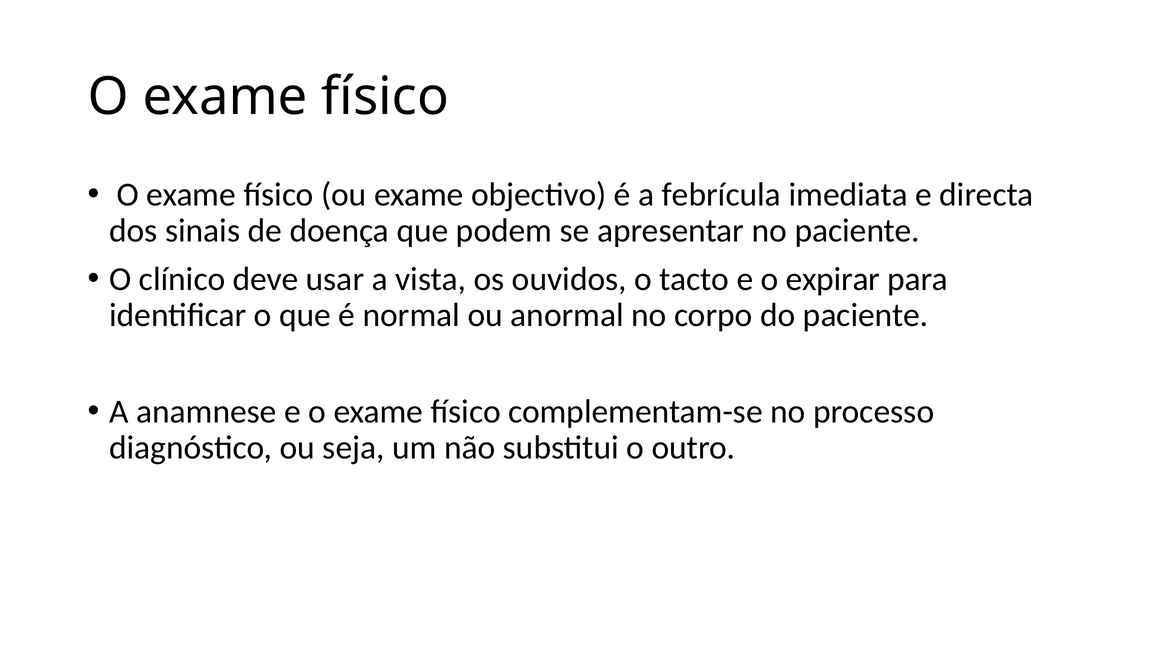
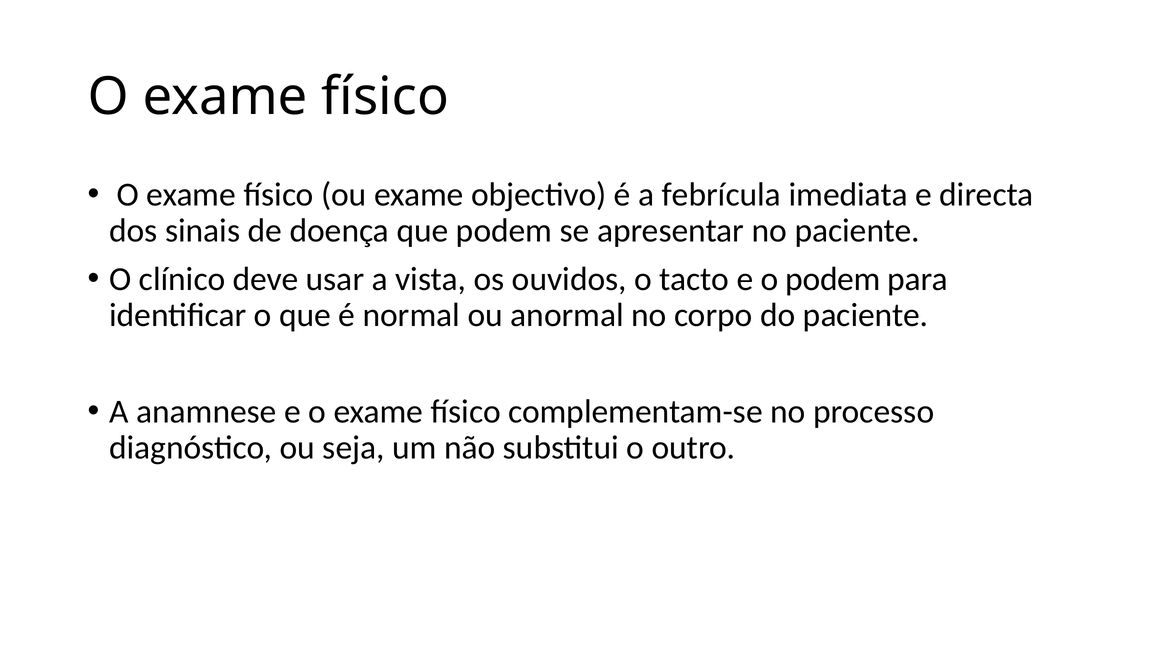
o expirar: expirar -> podem (833, 279)
